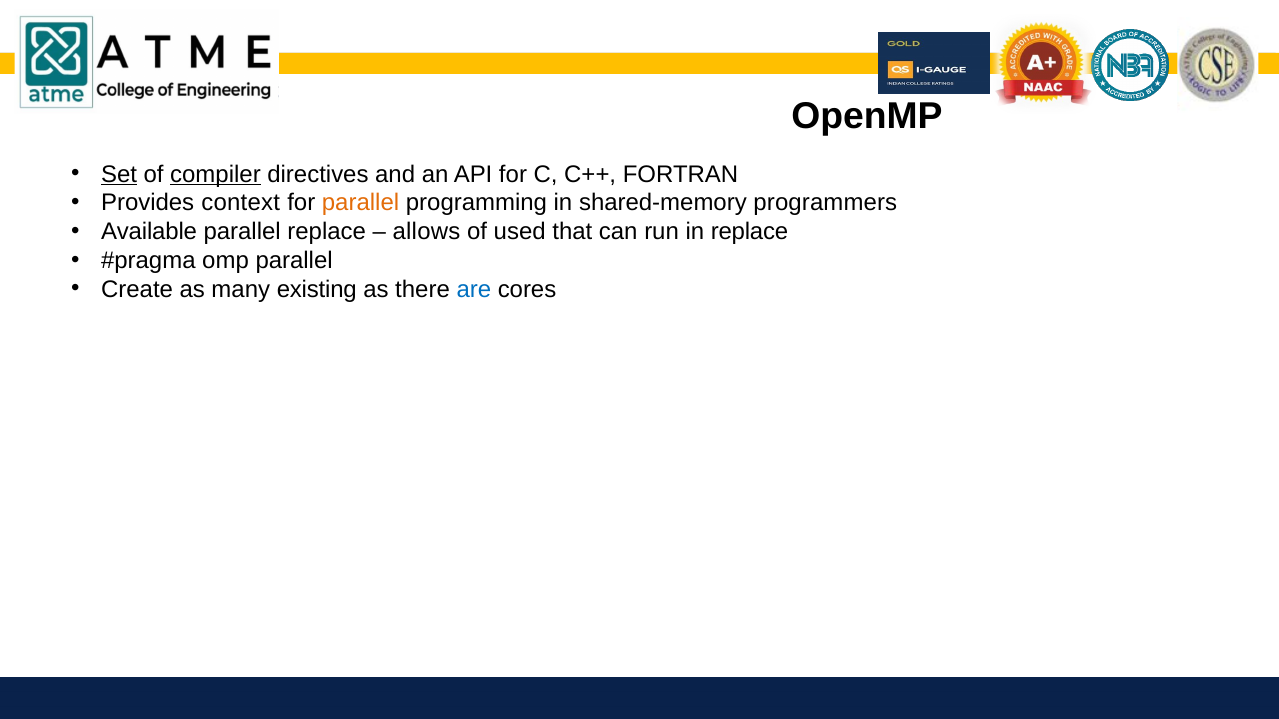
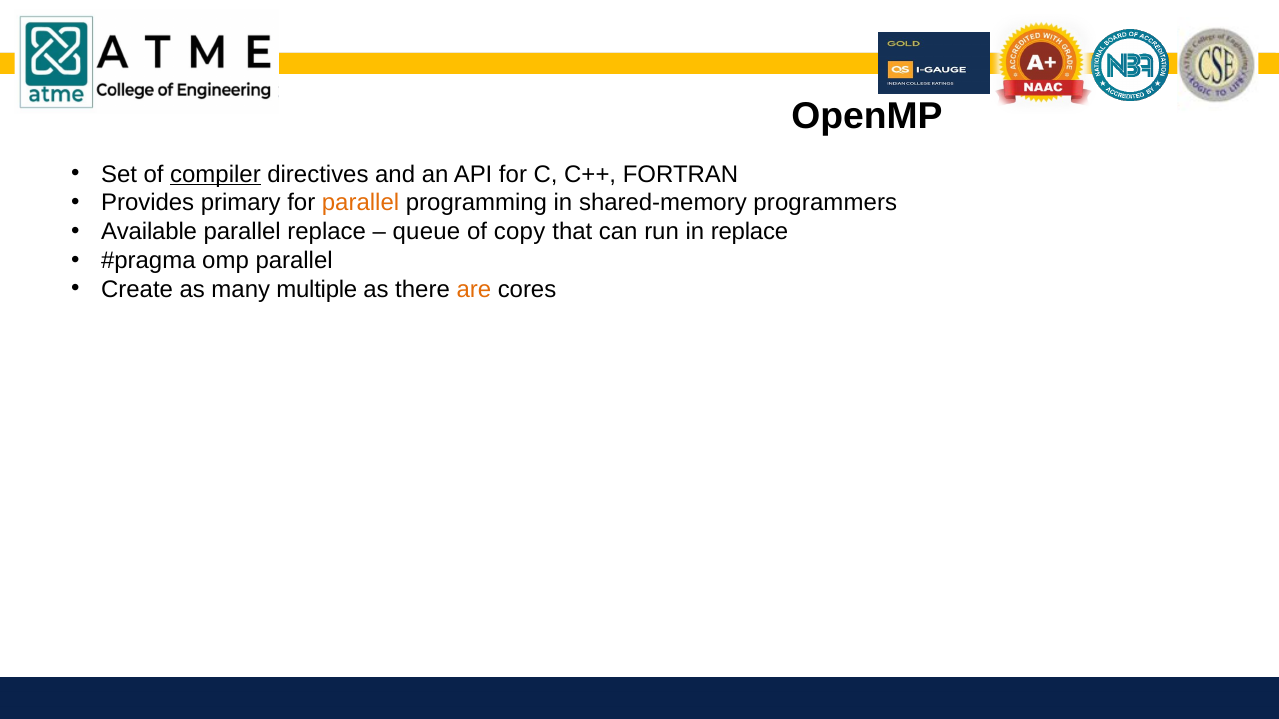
Set underline: present -> none (119, 174)
context: context -> primary (241, 203)
allows: allows -> queue (426, 232)
used: used -> copy (520, 232)
existing: existing -> multiple (317, 289)
are colour: blue -> orange (474, 289)
